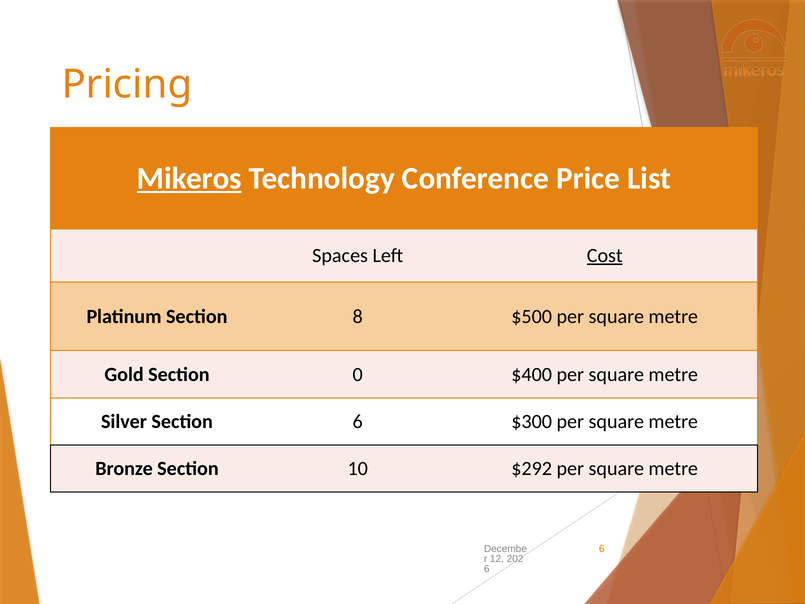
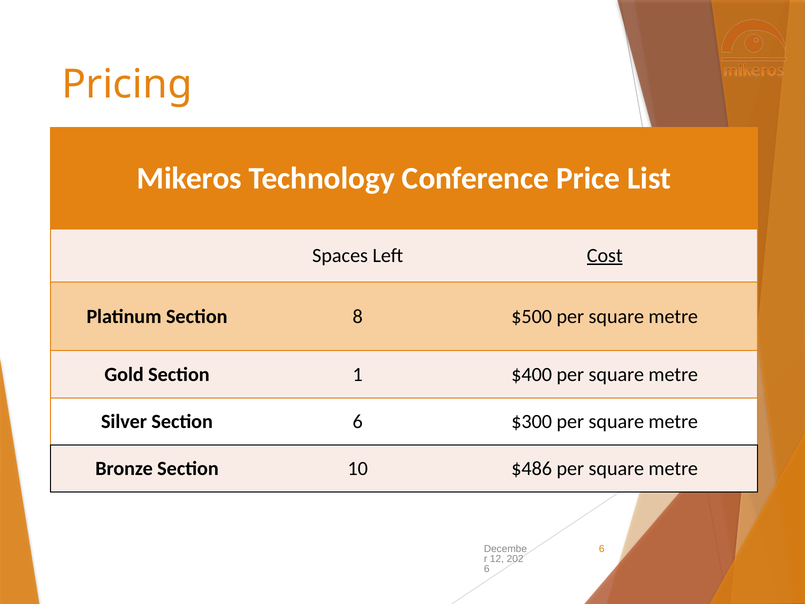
Mikeros underline: present -> none (189, 179)
0: 0 -> 1 (358, 374)
$292: $292 -> $486 (532, 469)
